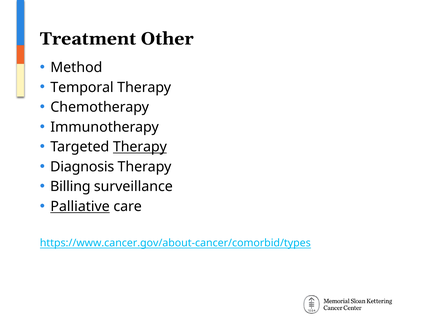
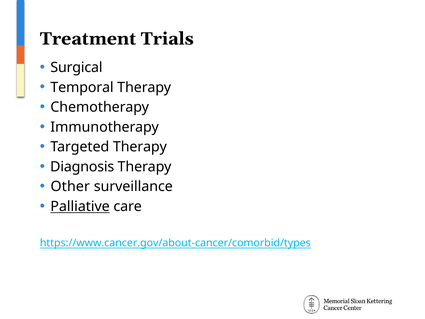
Other: Other -> Trials (167, 39)
Method: Method -> Surgical (76, 68)
Therapy underline: present -> none (140, 147)
Billing: Billing -> Other (70, 187)
